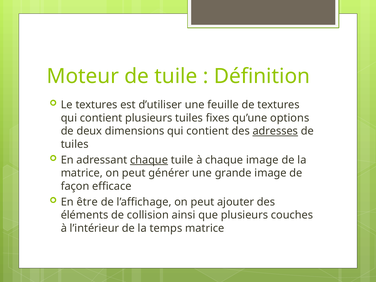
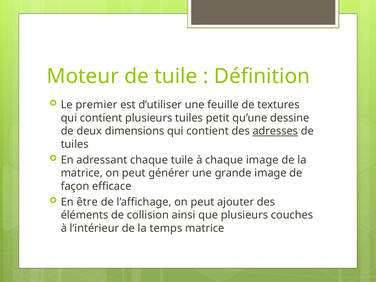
Le textures: textures -> premier (96, 105)
fixes: fixes -> petit (218, 118)
options: options -> dessine (290, 118)
chaque underline: present -> none (149, 160)
